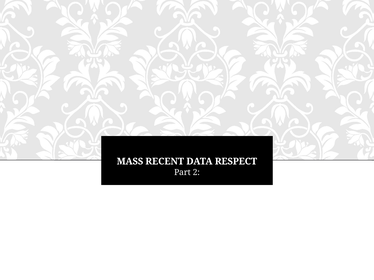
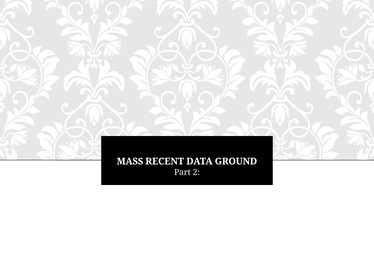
RESPECT: RESPECT -> GROUND (236, 162)
